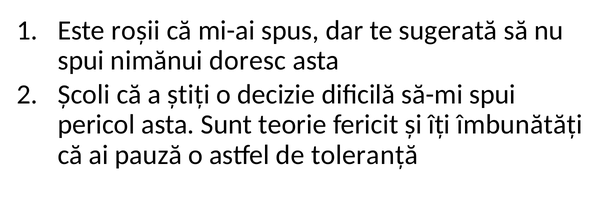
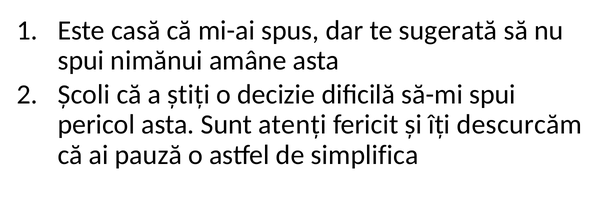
roșii: roșii -> casă (136, 31)
doresc: doresc -> amâne (248, 61)
teorie: teorie -> atenți (292, 125)
îmbunătăți: îmbunătăți -> descurcăm (520, 125)
toleranță: toleranță -> simplifica (365, 155)
